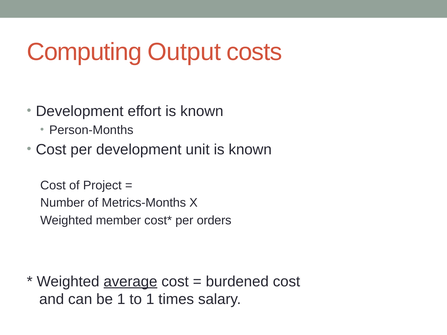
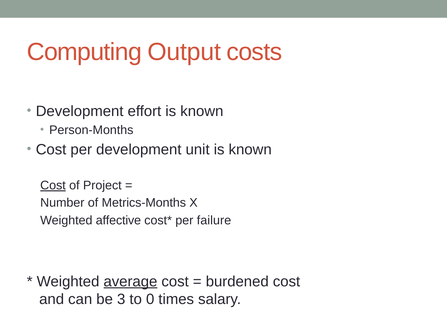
Cost underline: none -> present (53, 186)
member: member -> affective (118, 220)
orders: orders -> failure (214, 220)
be 1: 1 -> 3 (121, 300)
to 1: 1 -> 0 (150, 300)
